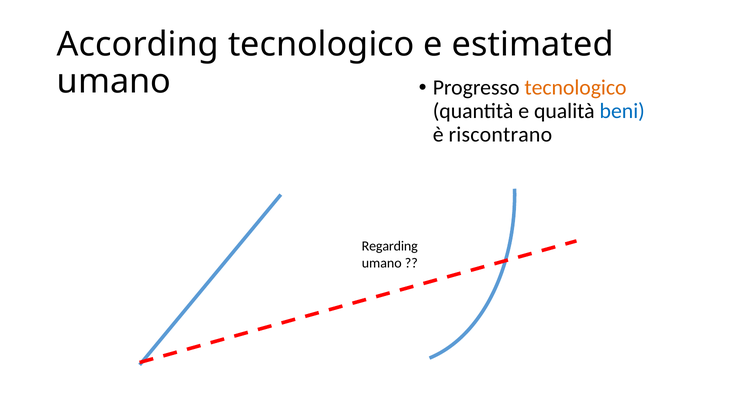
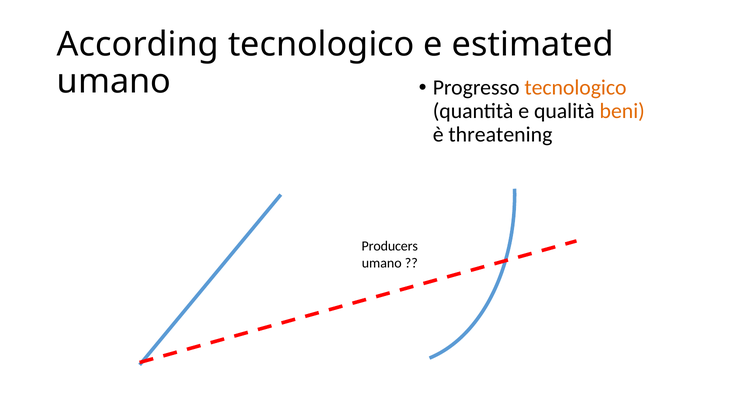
beni colour: blue -> orange (622, 111)
riscontrano: riscontrano -> threatening (500, 135)
Regarding: Regarding -> Producers (390, 246)
